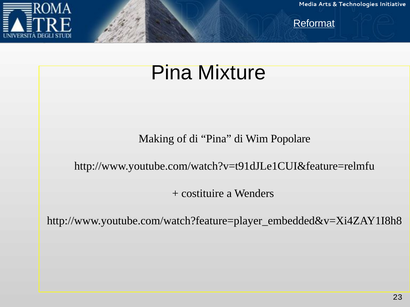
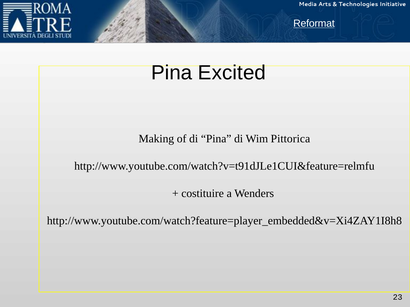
Mixture: Mixture -> Excited (232, 73)
Popolare: Popolare -> Pittorica (290, 139)
